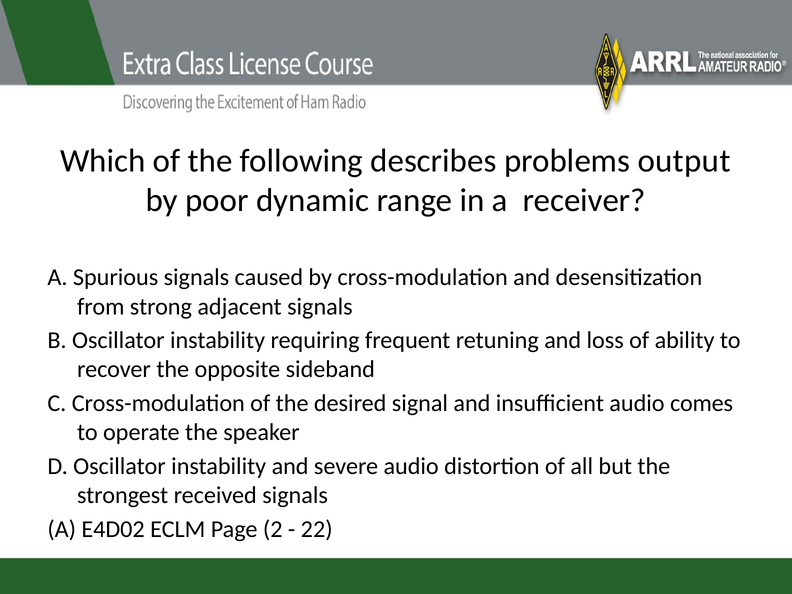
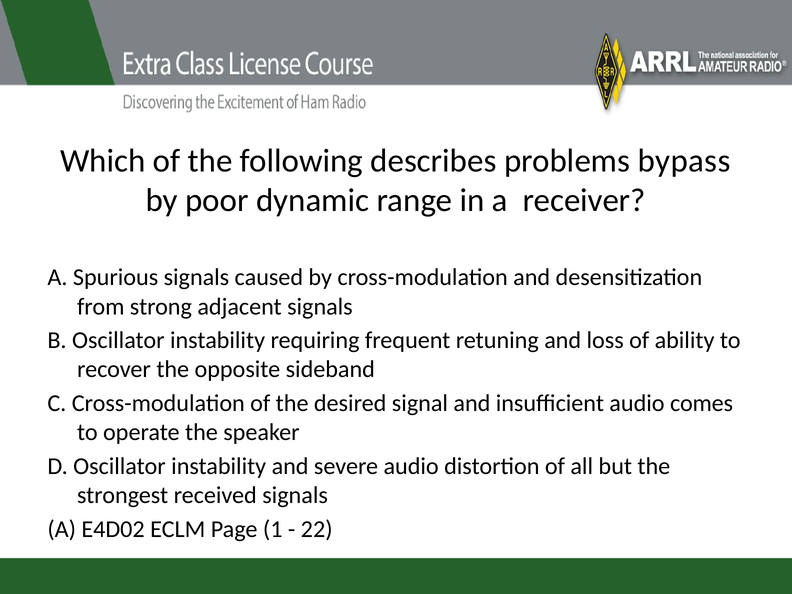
output: output -> bypass (684, 161)
2: 2 -> 1 (273, 529)
